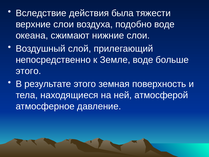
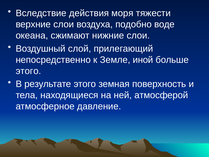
была: была -> моря (122, 13)
Земле воде: воде -> иной (143, 60)
